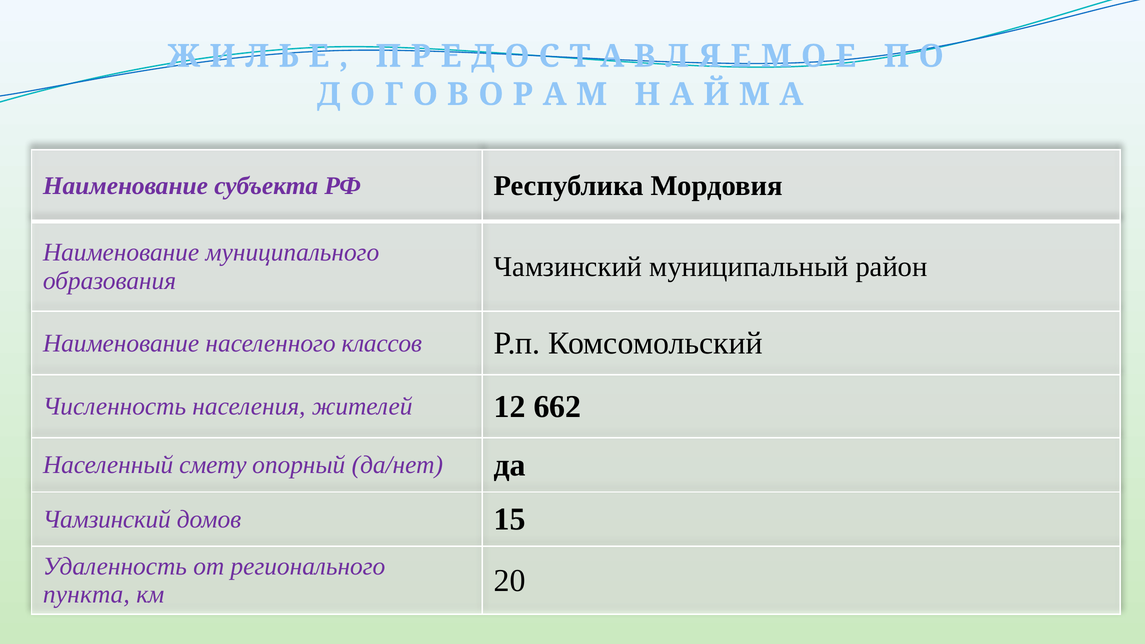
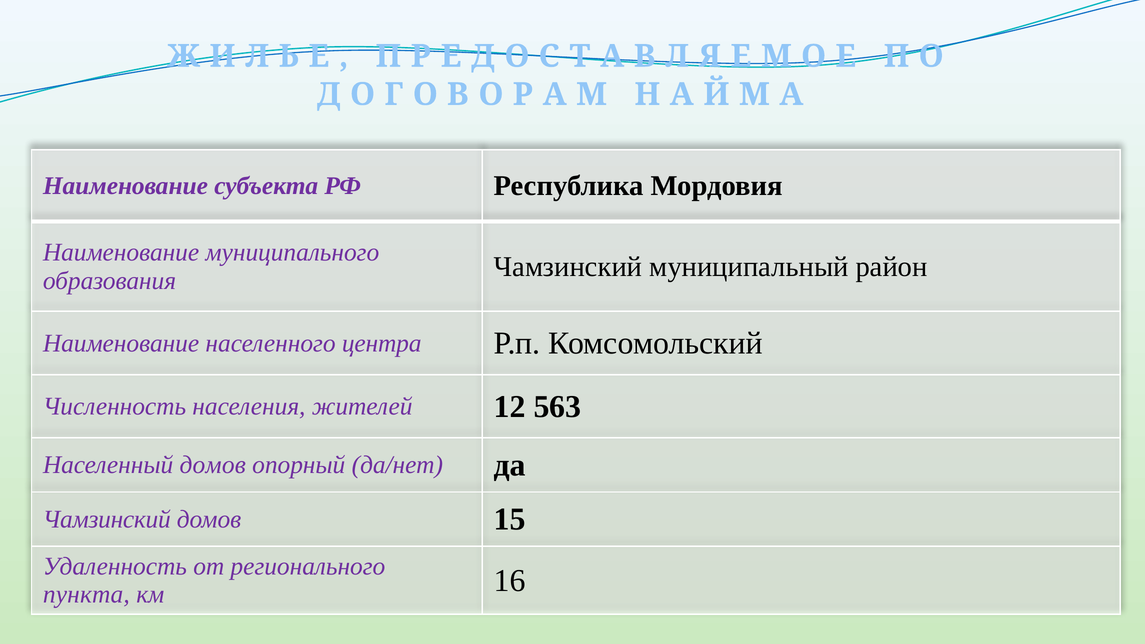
классов: классов -> центра (382, 343)
662: 662 -> 563 (557, 407)
Населенный смету: смету -> домов (213, 465)
20: 20 -> 16 (510, 581)
